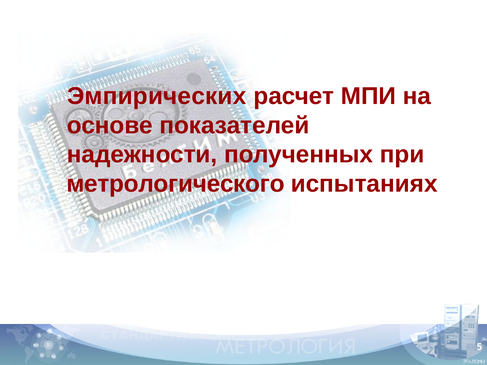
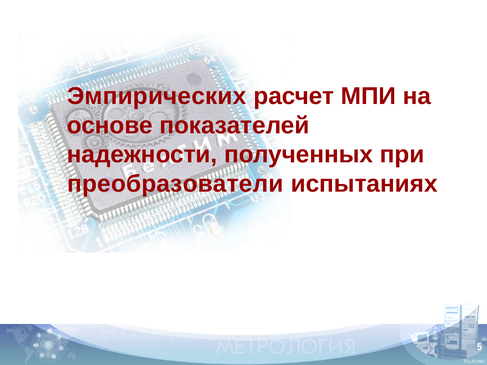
метрологического: метрологического -> преобразователи (175, 184)
